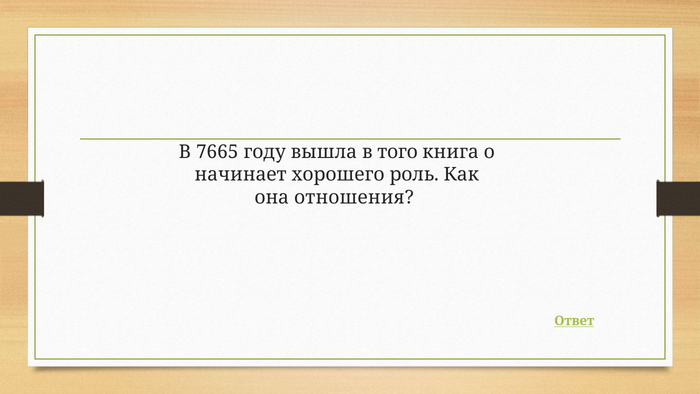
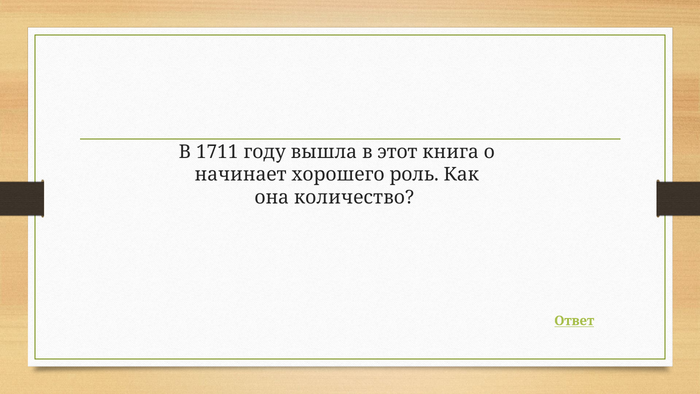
7665: 7665 -> 1711 (217, 152)
того: того -> этот (397, 152)
отношения: отношения -> количество (354, 197)
